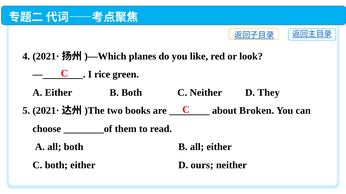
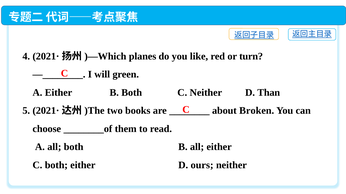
look: look -> turn (251, 56)
rice: rice -> will (102, 75)
They: They -> Than (269, 93)
